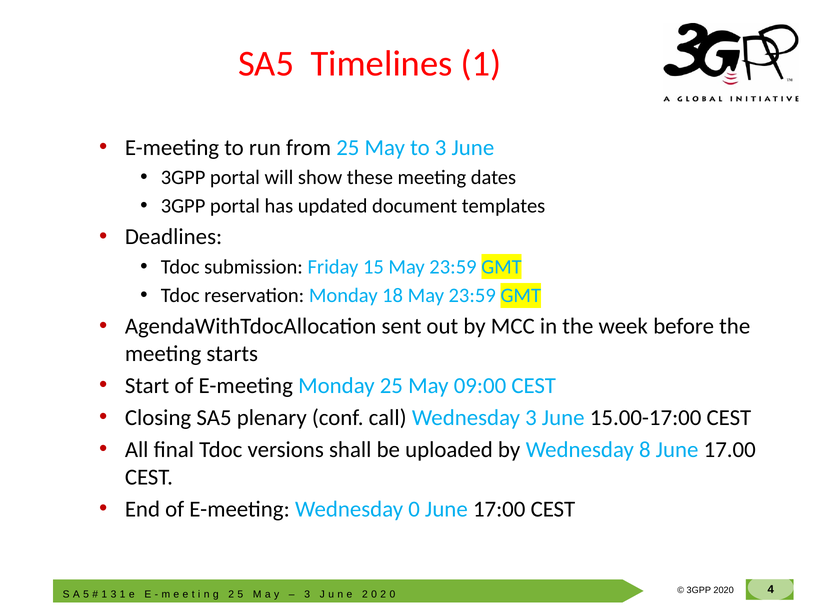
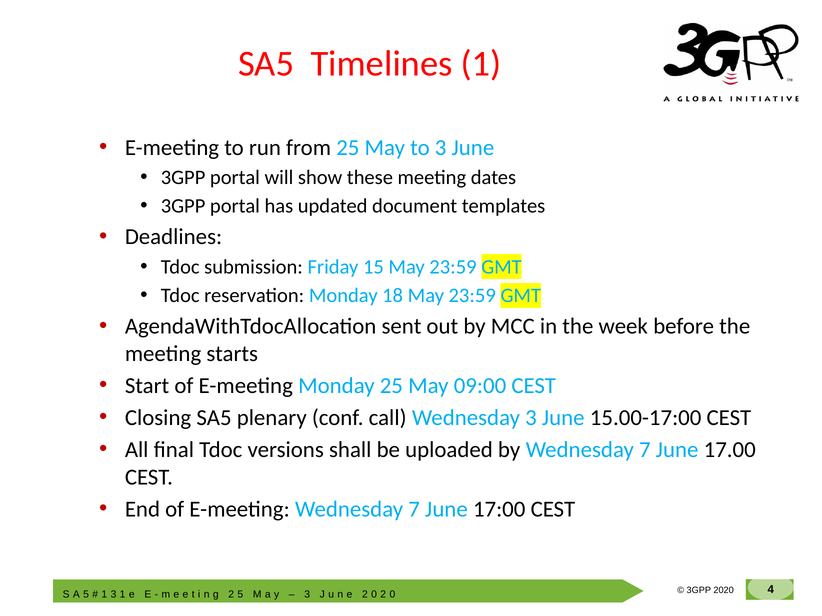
by Wednesday 8: 8 -> 7 (645, 450)
E-meeting Wednesday 0: 0 -> 7 (414, 509)
